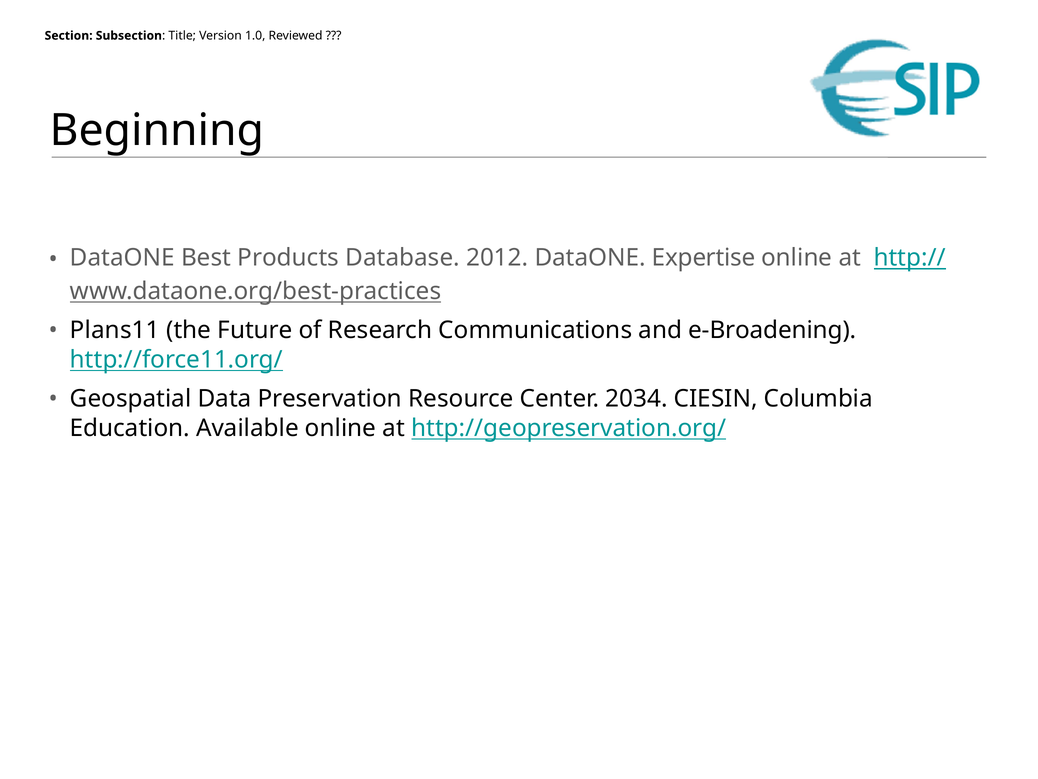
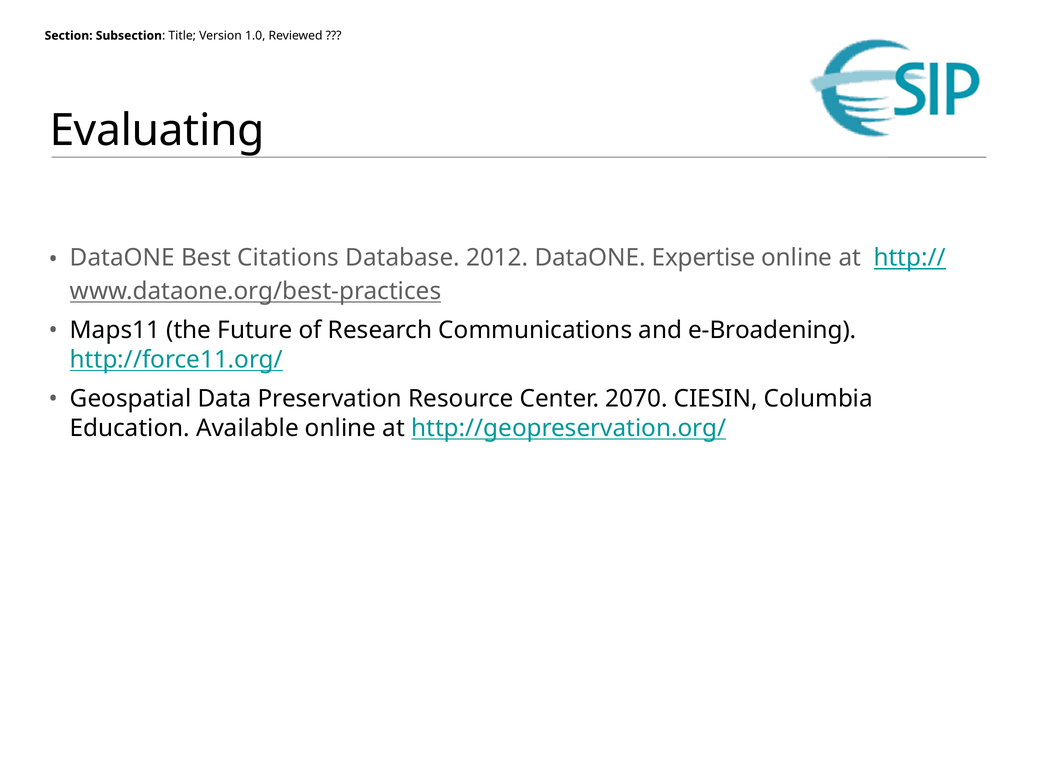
Beginning: Beginning -> Evaluating (157, 130)
Products: Products -> Citations (288, 258)
Plans11: Plans11 -> Maps11 (115, 330)
2034: 2034 -> 2070 (636, 399)
